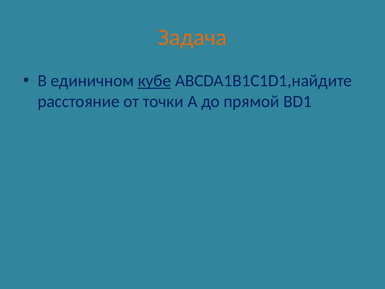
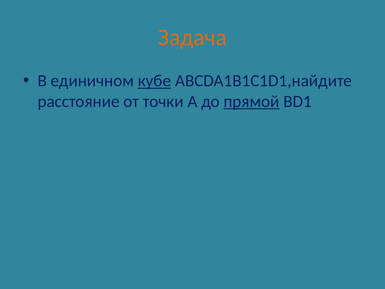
прямой underline: none -> present (251, 101)
